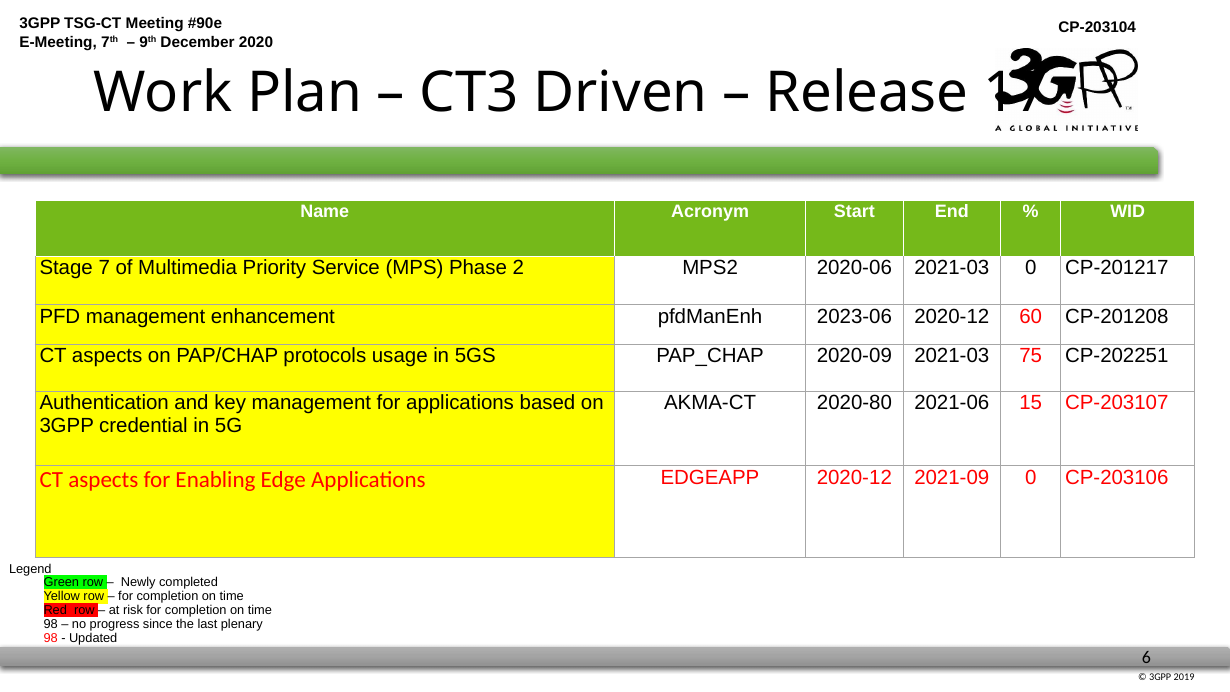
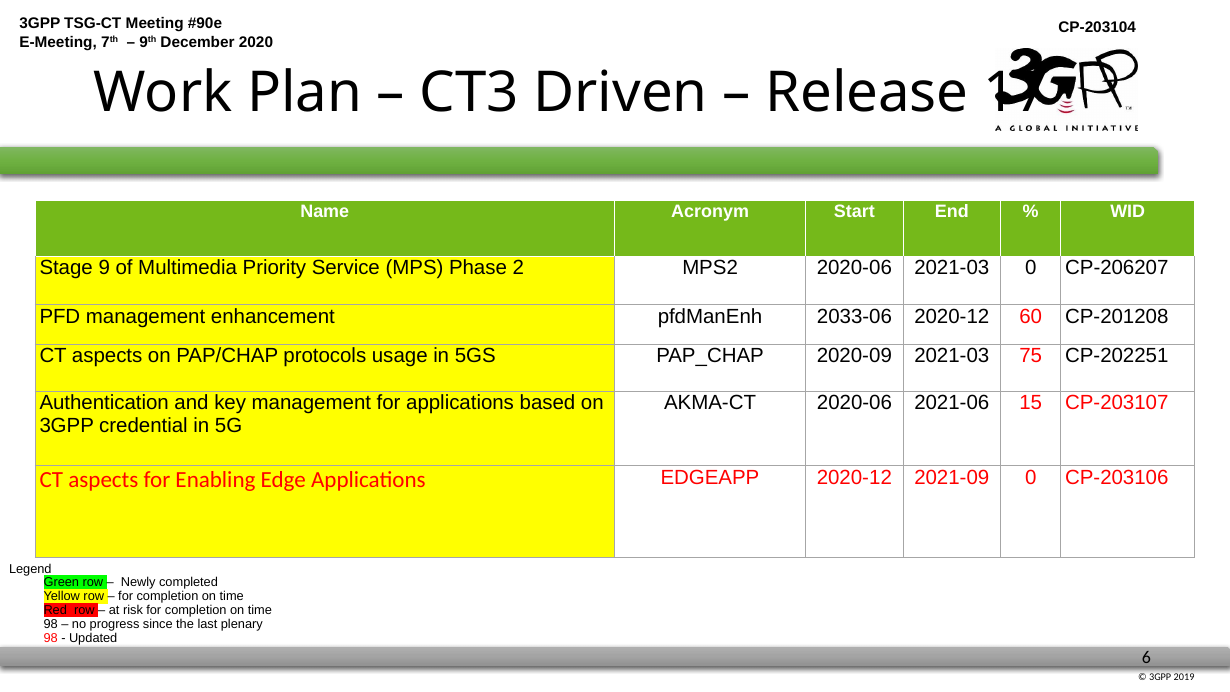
7: 7 -> 9 (104, 268)
CP-201217: CP-201217 -> CP-206207 (1117, 268)
2023-06: 2023-06 -> 2033-06 (854, 316)
AKMA-CT 2020-80: 2020-80 -> 2020-06 (854, 403)
